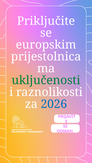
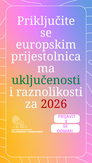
2026 colour: blue -> red (54, 104)
